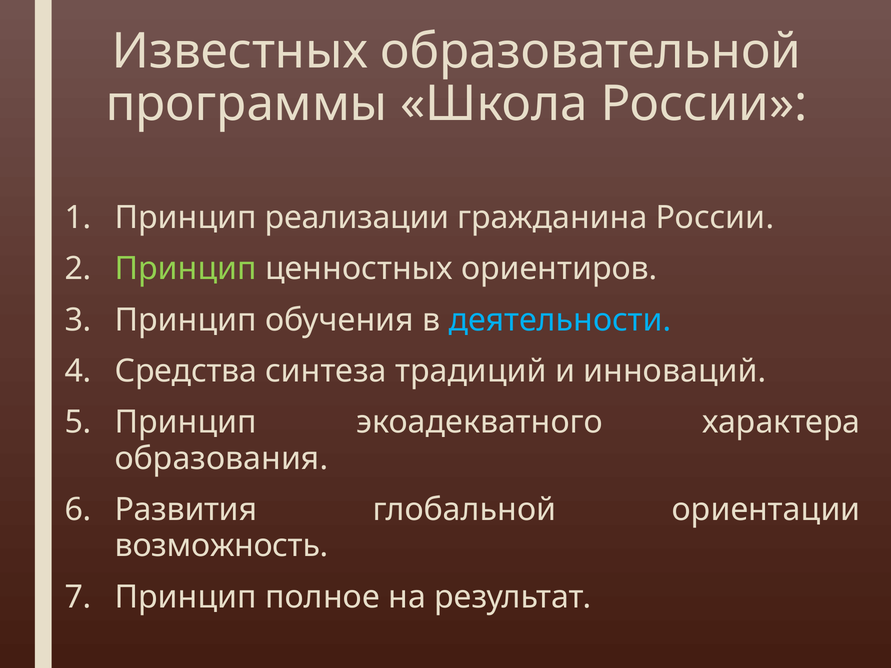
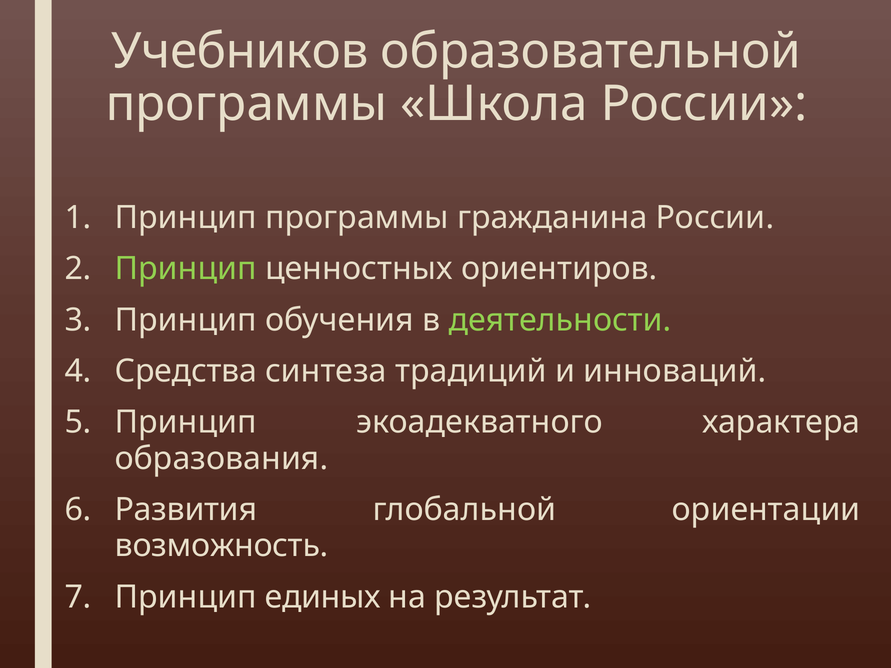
Известных: Известных -> Учебников (240, 51)
Принцип реализации: реализации -> программы (357, 218)
деятельности colour: light blue -> light green (560, 320)
полное: полное -> единых (323, 597)
